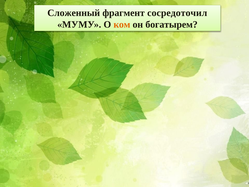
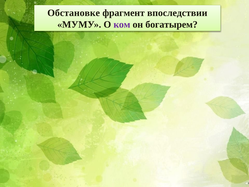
Сложенный: Сложенный -> Обстановке (74, 13)
сосредоточил: сосредоточил -> впоследствии (177, 13)
ком colour: orange -> purple (122, 24)
